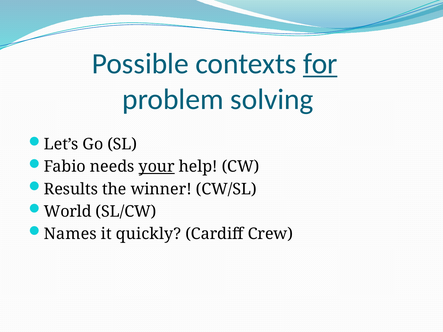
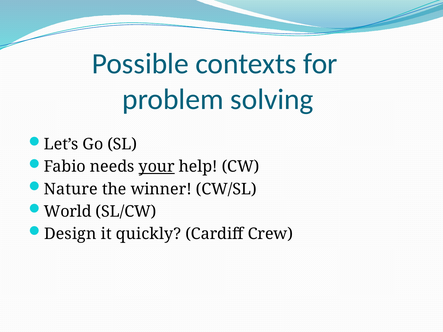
for underline: present -> none (320, 64)
Results: Results -> Nature (71, 189)
Names: Names -> Design (70, 234)
